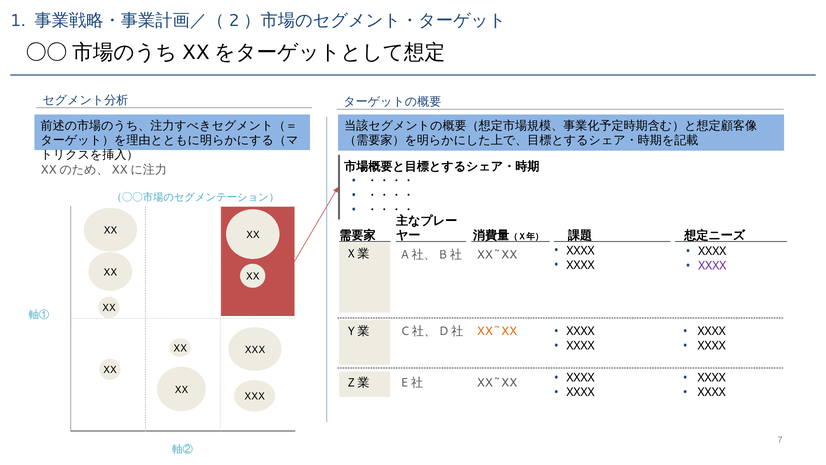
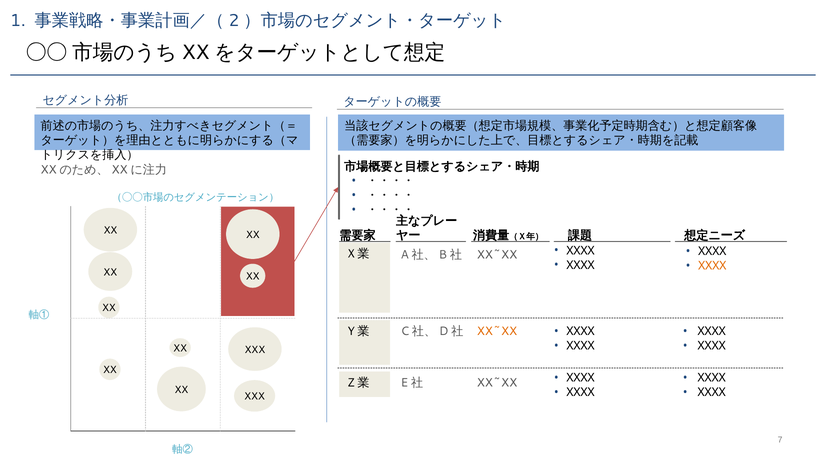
XXXX colour: purple -> orange (712, 266)
